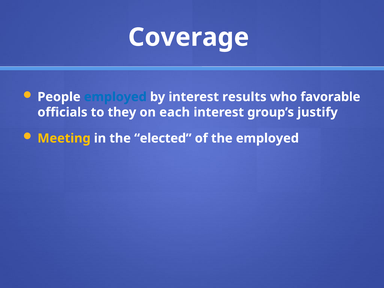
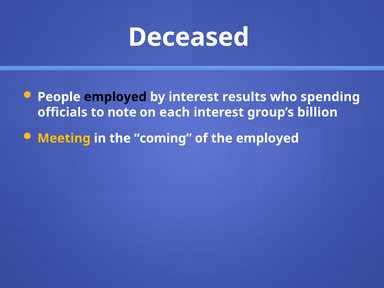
Coverage: Coverage -> Deceased (189, 37)
employed colour: blue -> black (115, 97)
favorable: favorable -> spending (330, 97)
they: they -> note (122, 112)
justify: justify -> billion (317, 112)
elected: elected -> coming (163, 138)
